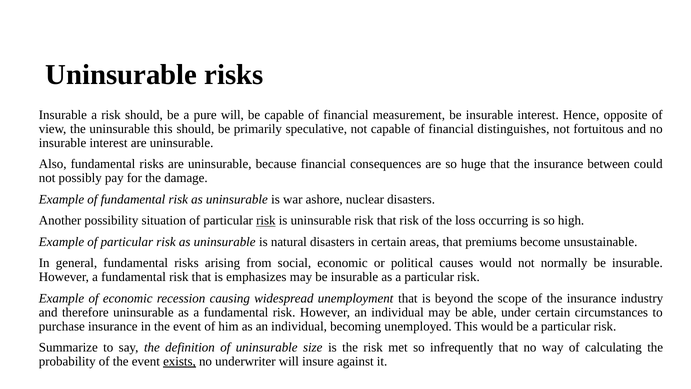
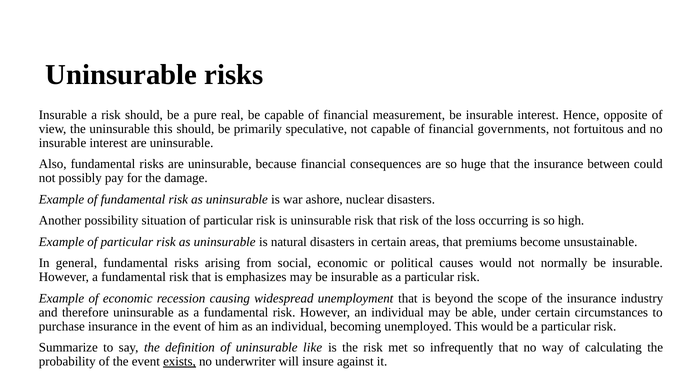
pure will: will -> real (232, 115)
distinguishes: distinguishes -> governments (513, 129)
risk underline: present -> none (266, 220)
size: size -> like (313, 347)
